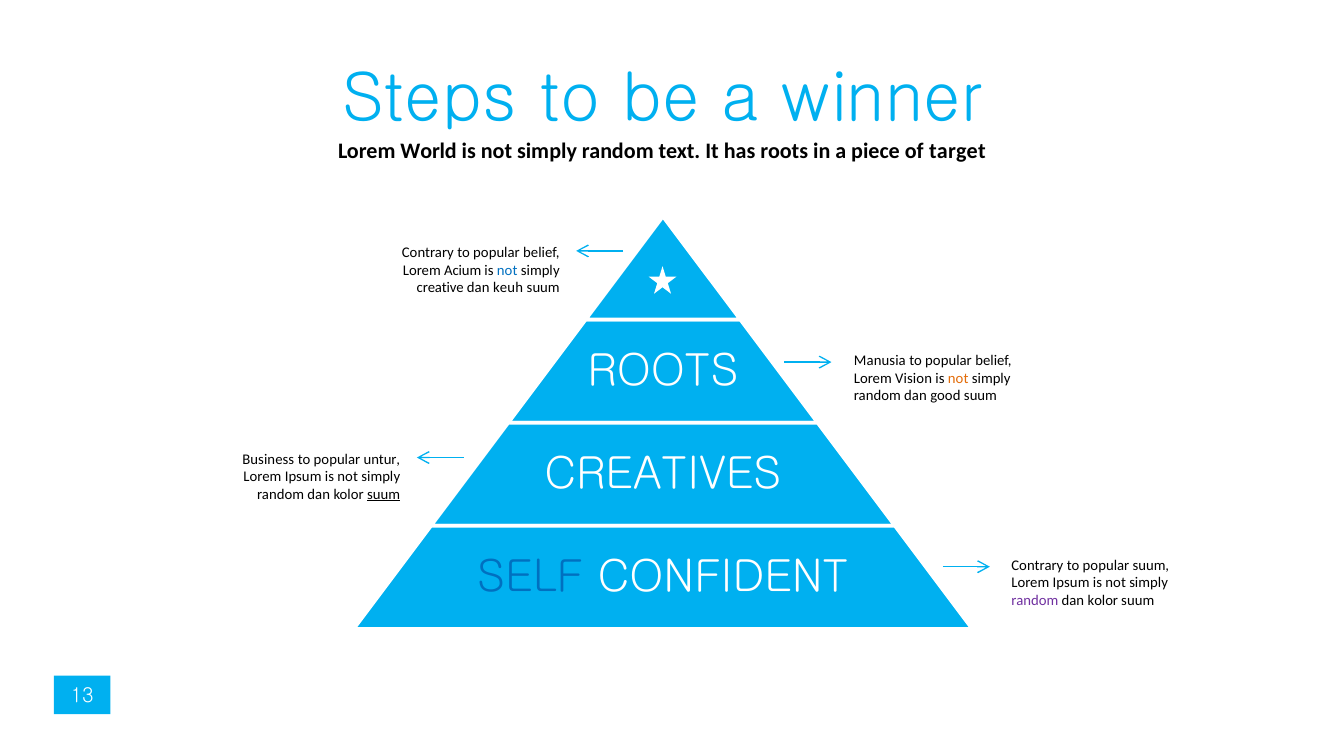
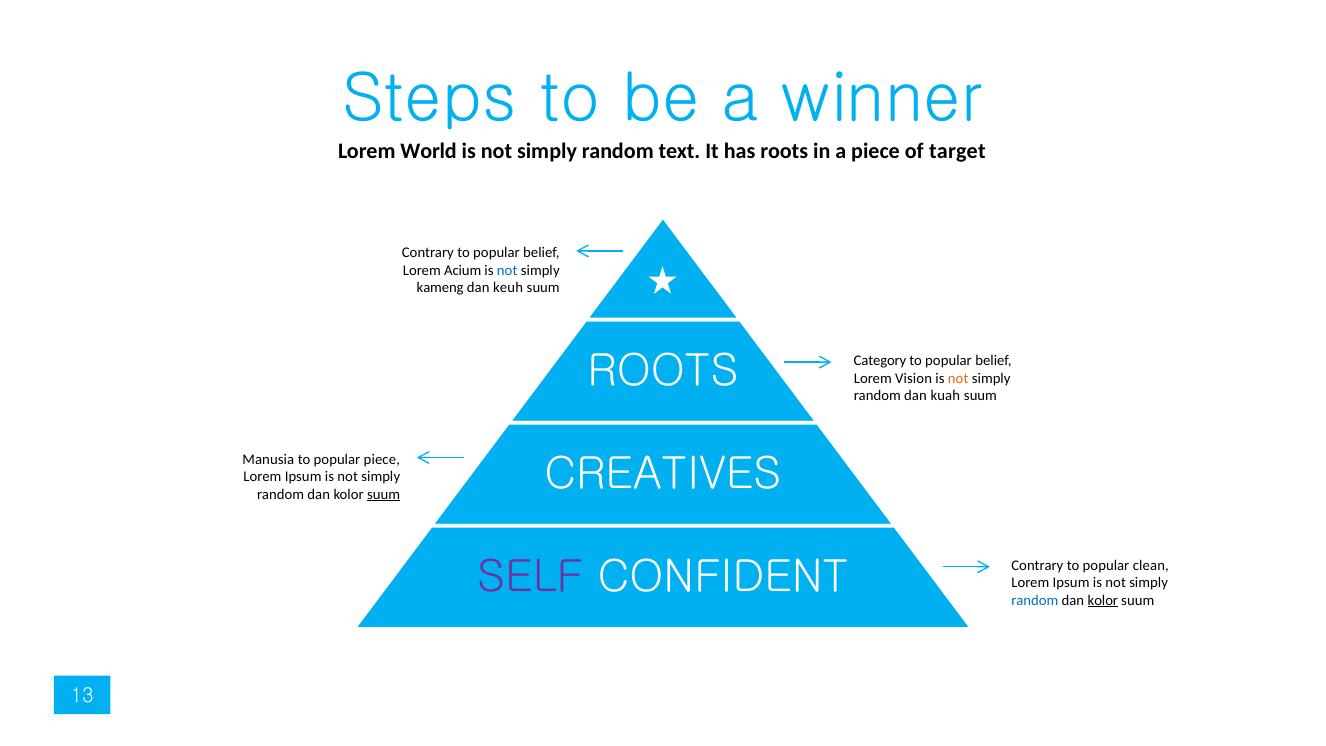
creative: creative -> kameng (440, 288)
Manusia: Manusia -> Category (880, 361)
good: good -> kuah (945, 396)
Business: Business -> Manusia (268, 459)
popular untur: untur -> piece (382, 459)
SELF colour: blue -> purple (530, 577)
popular suum: suum -> clean (1151, 565)
random colour: purple -> blue (1035, 600)
kolor underline: none -> present (1103, 600)
